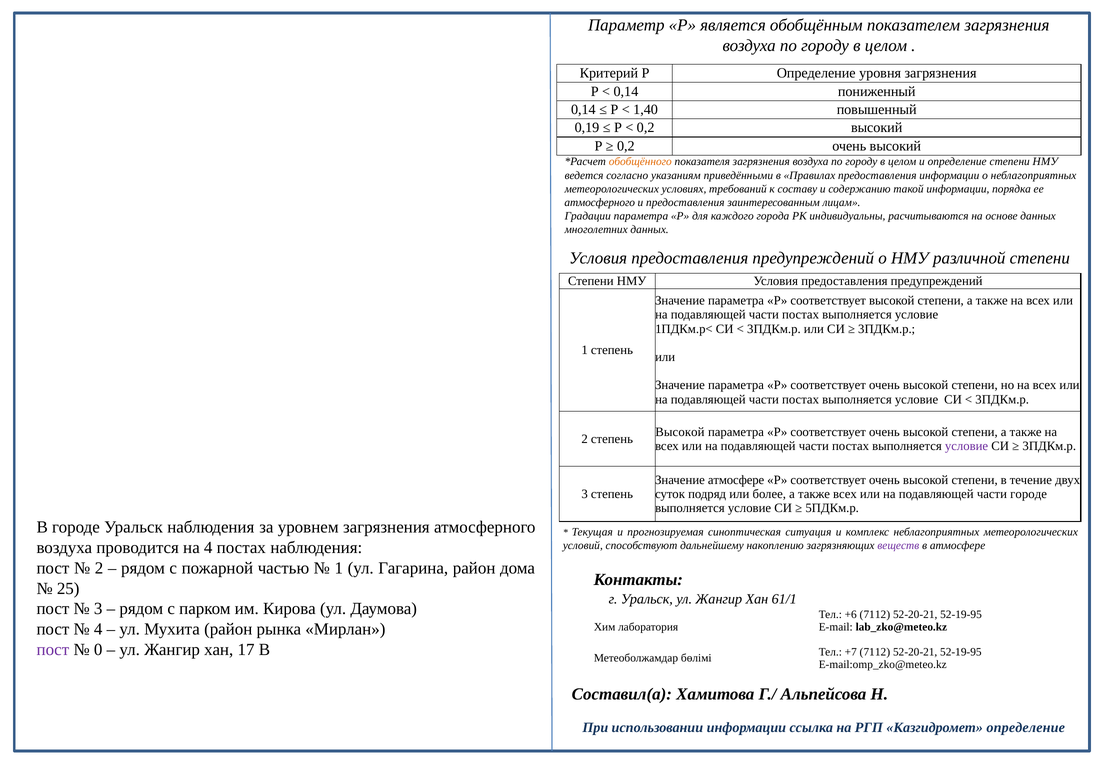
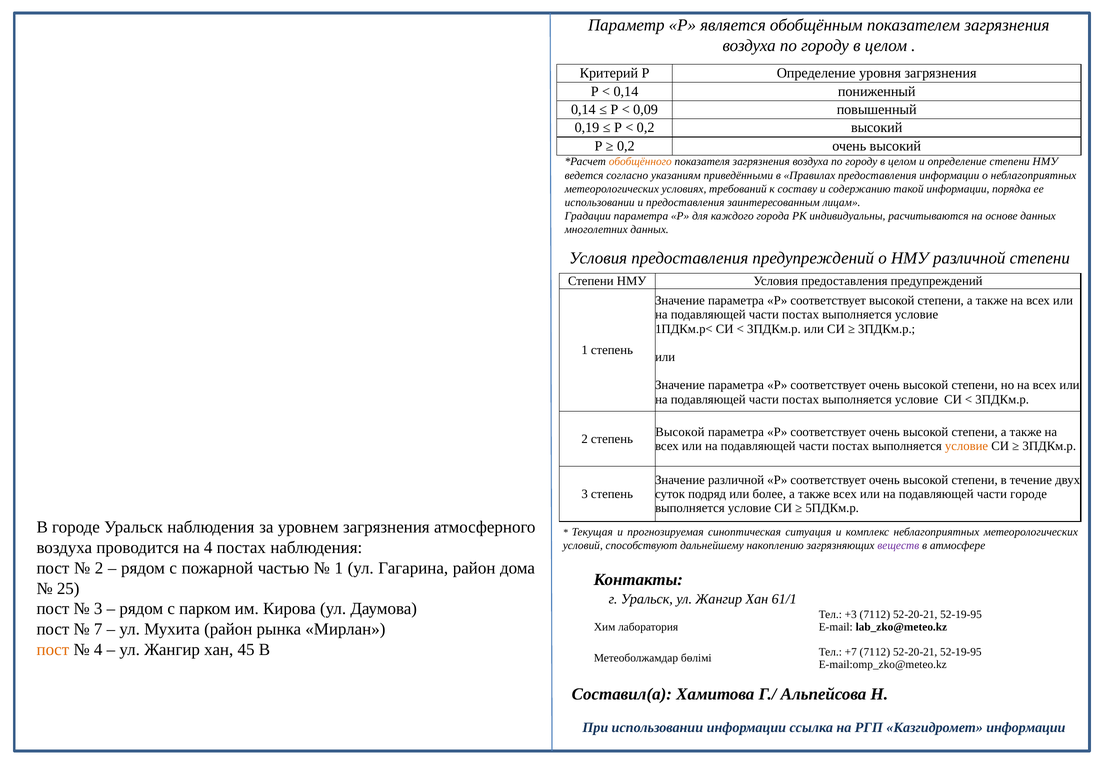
1,40: 1,40 -> 0,09 (646, 110)
атмосферного: атмосферного -> использовании (600, 202)
условие colour: purple -> orange (967, 446)
Значение атмосфере: атмосфере -> различной (736, 480)
+6: +6 -> +3 (851, 615)
4: 4 -> 7 (98, 630)
пост colour: purple -> orange (53, 650)
0: 0 -> 4 (98, 650)
17: 17 -> 45 (246, 650)
Казгидромет определение: определение -> информации (1026, 728)
